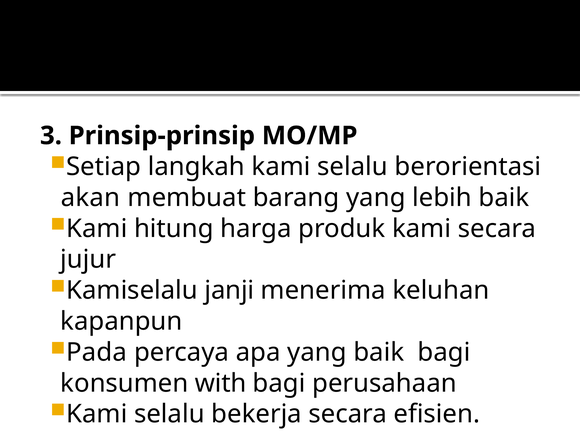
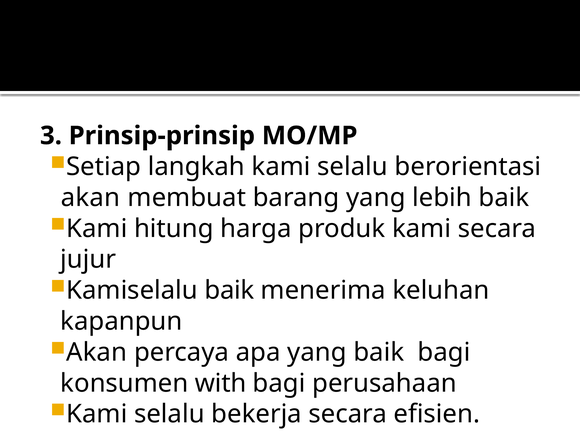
Kamiselalu janji: janji -> baik (229, 290)
Pada: Pada -> Akan (97, 352)
